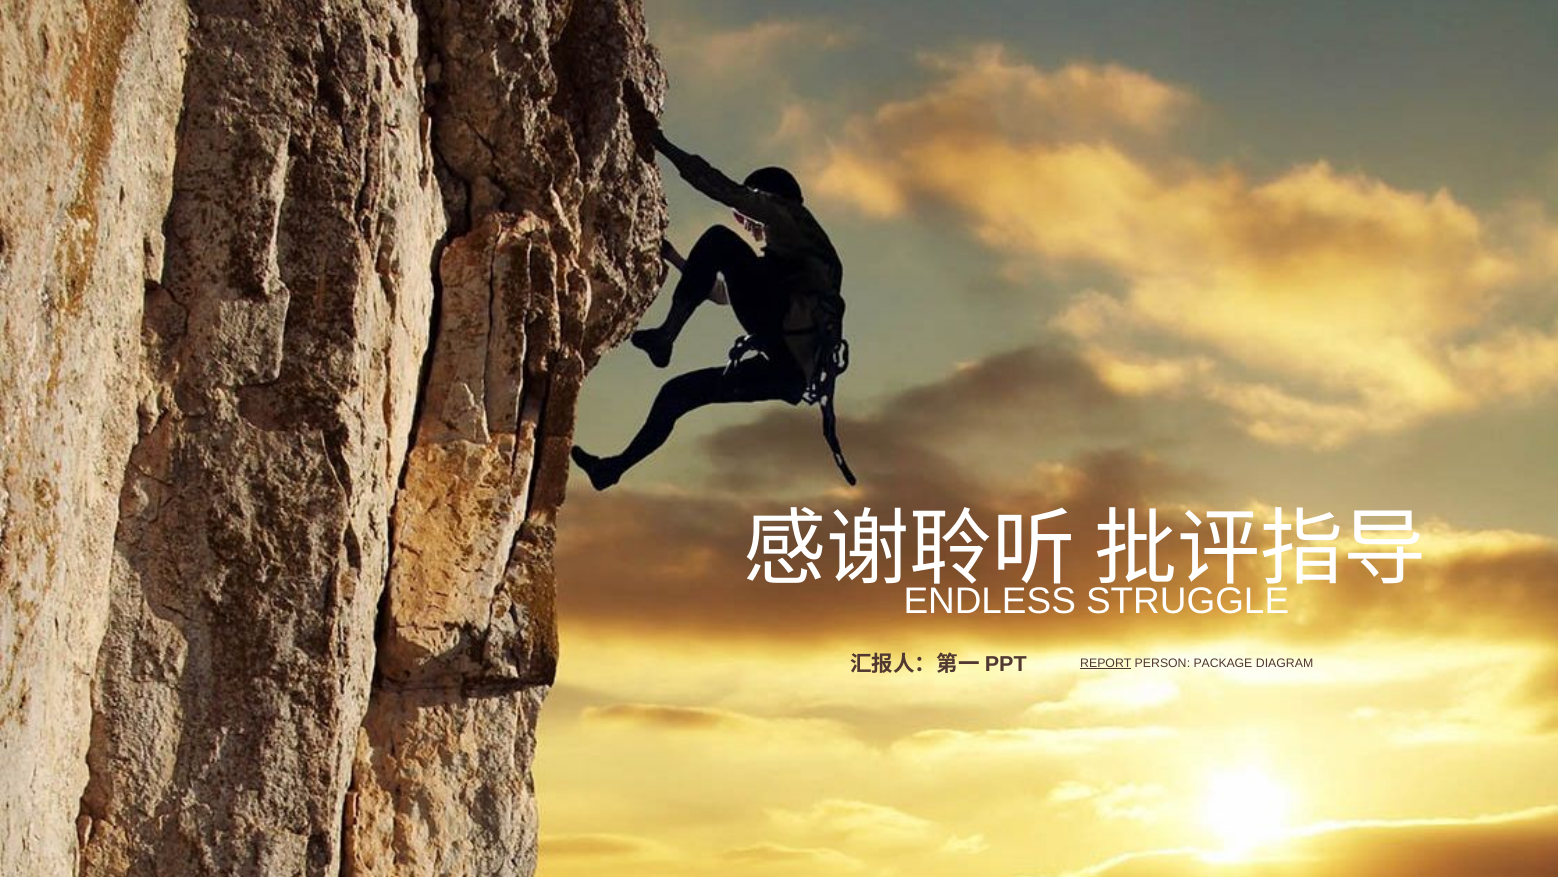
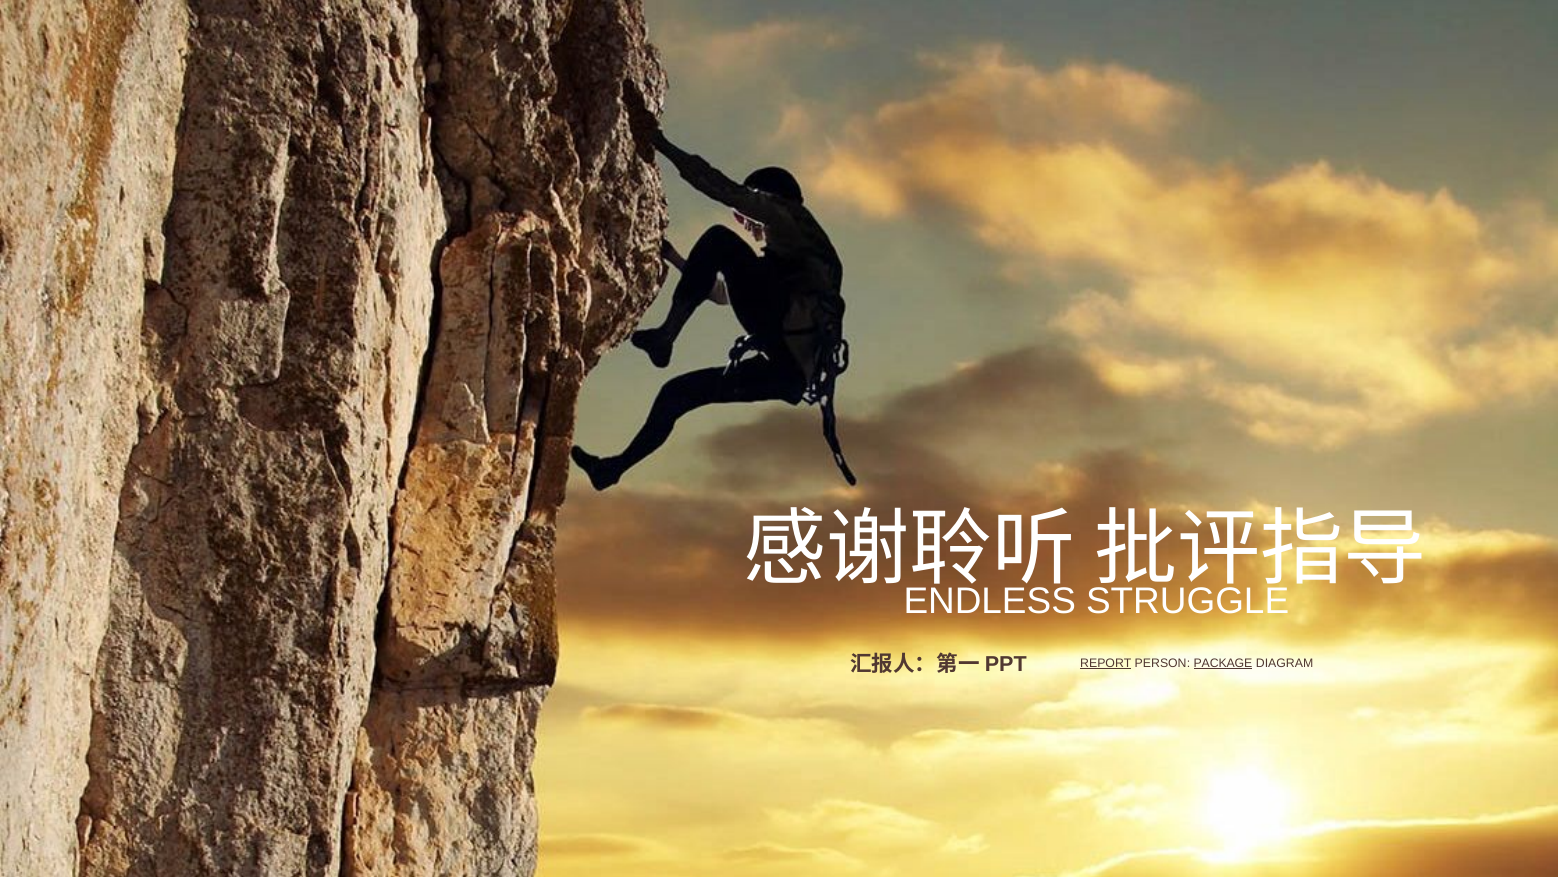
PACKAGE underline: none -> present (1223, 663)
